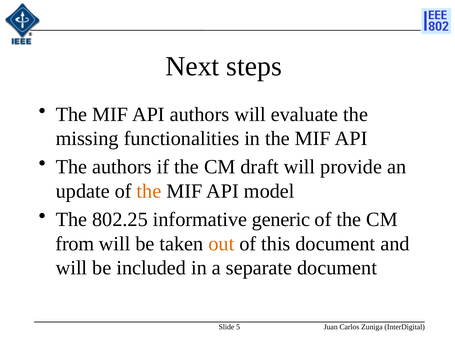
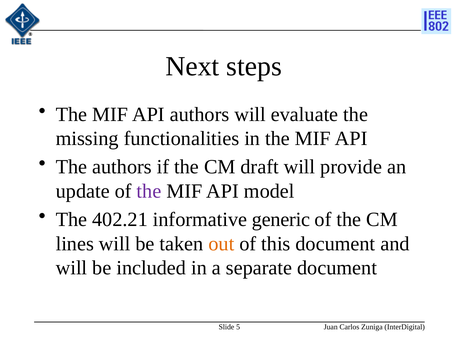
the colour: orange -> purple (149, 191)
802.25: 802.25 -> 402.21 (120, 220)
from: from -> lines (75, 244)
